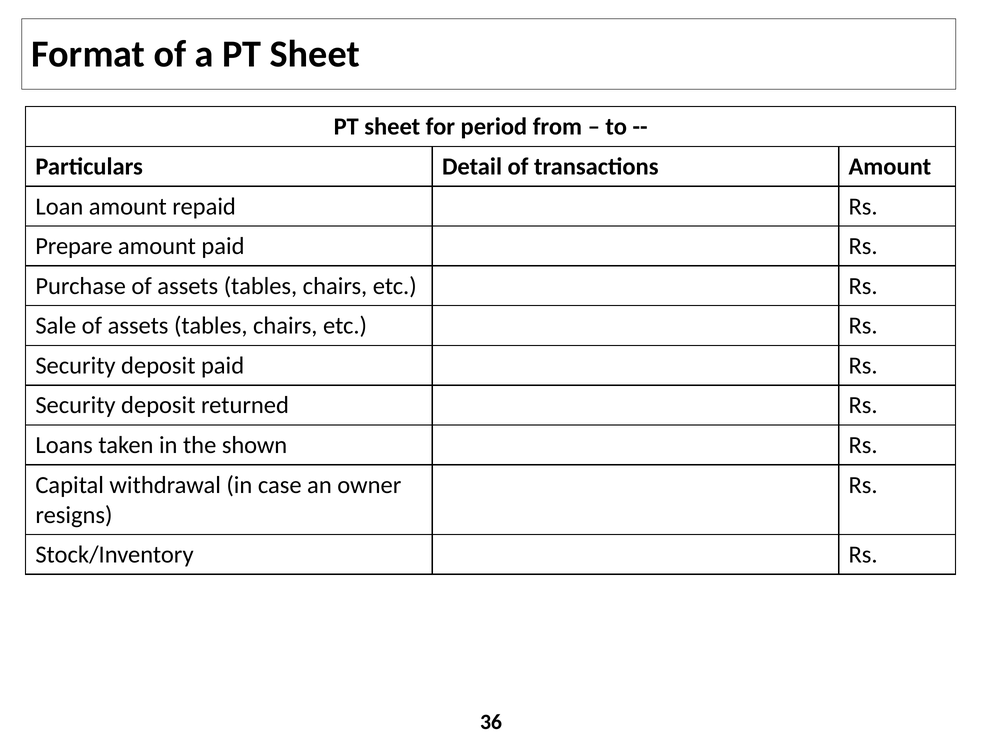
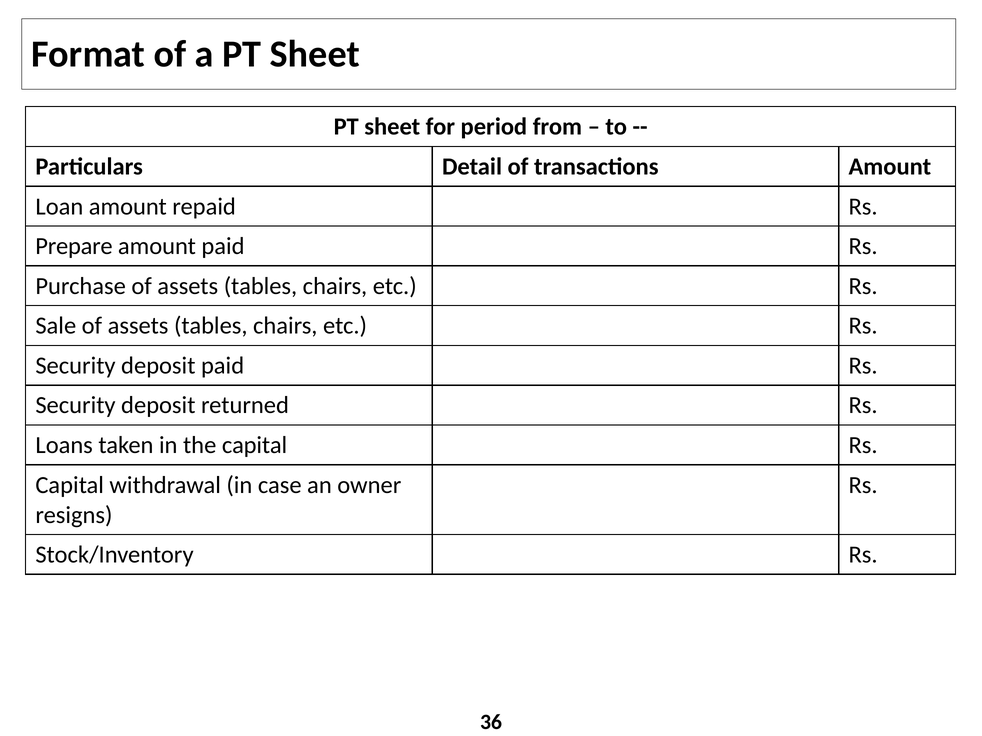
the shown: shown -> capital (255, 445)
